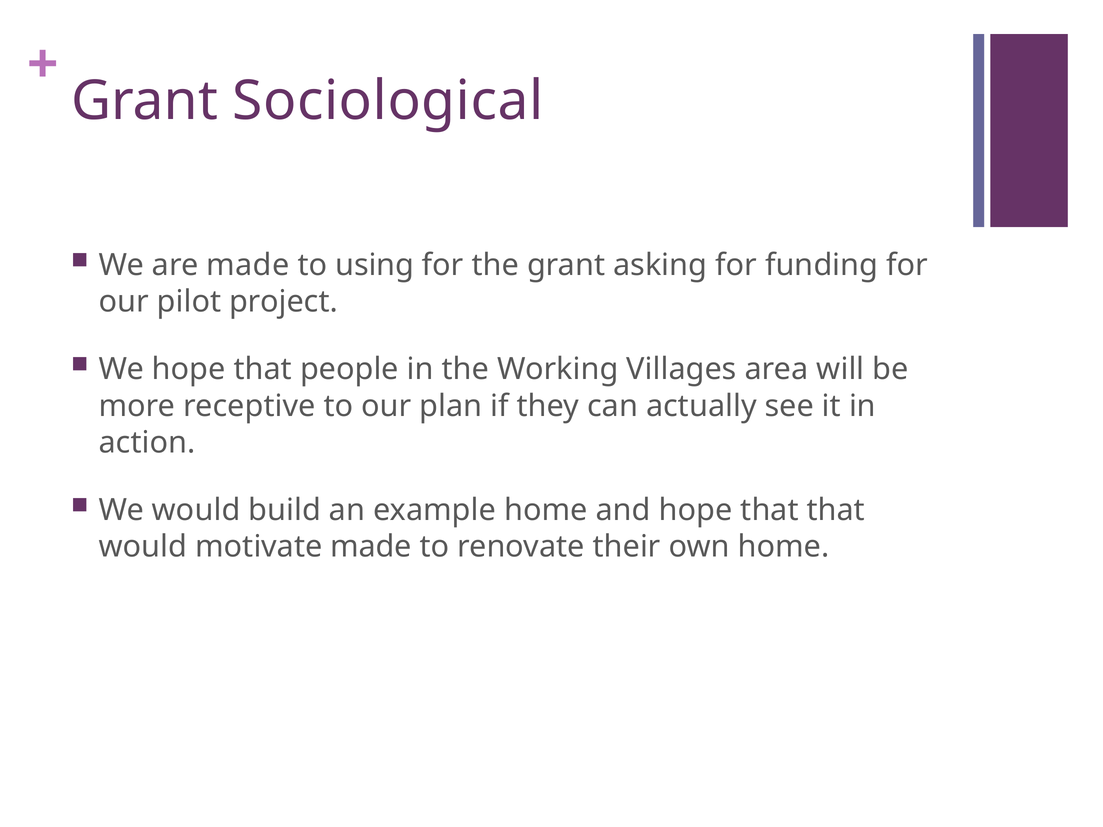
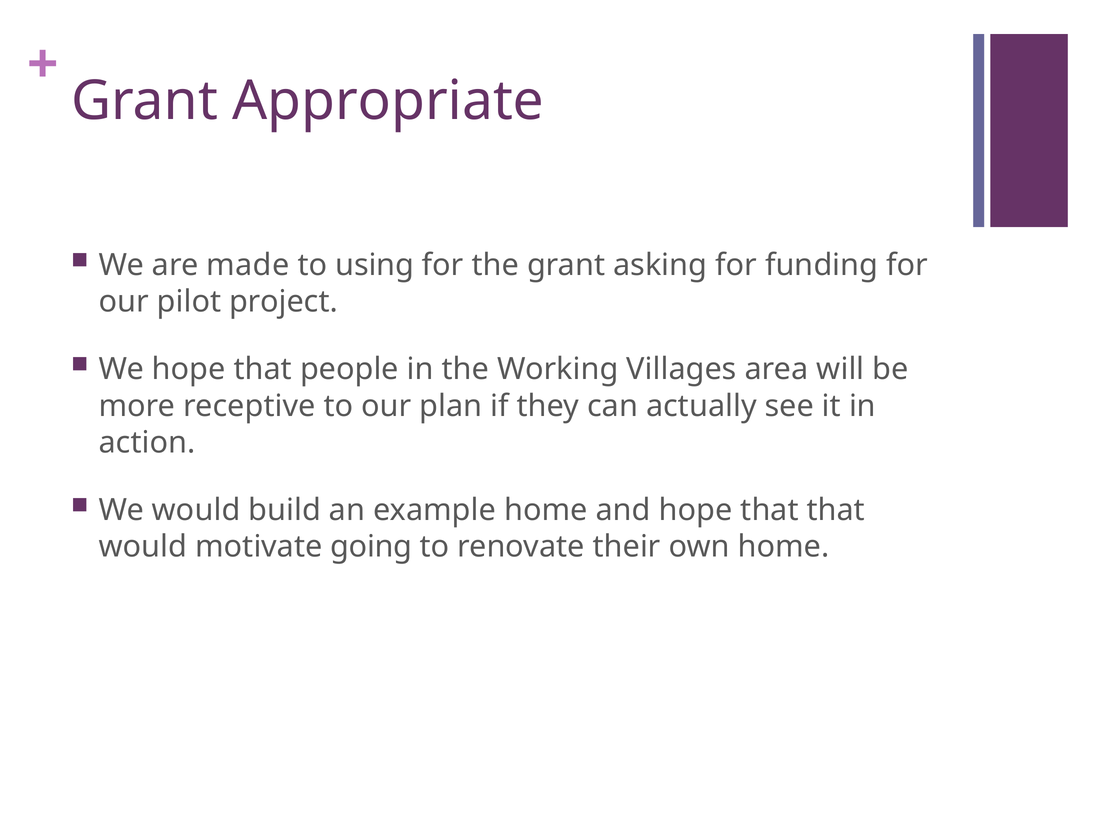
Sociological: Sociological -> Appropriate (388, 101)
motivate made: made -> going (371, 547)
